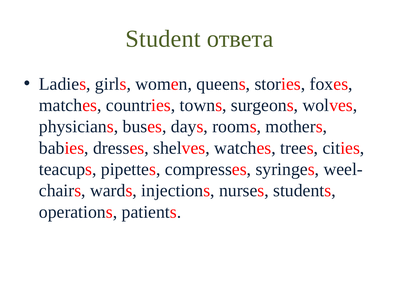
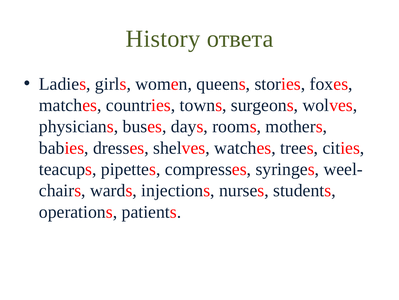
Student: Student -> History (163, 39)
